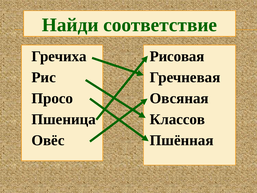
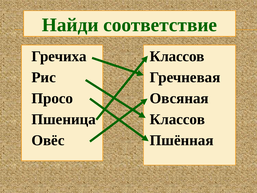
Рисовая: Рисовая -> Классов (177, 56)
